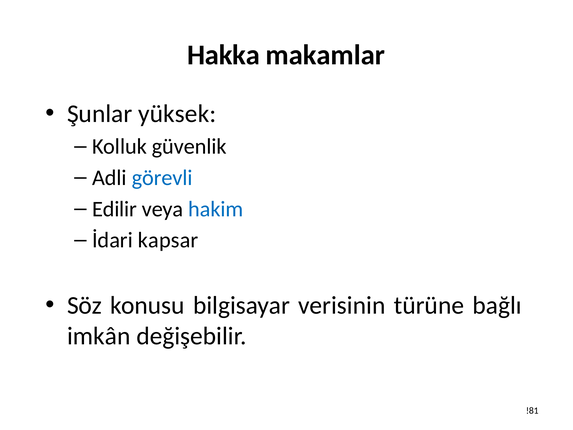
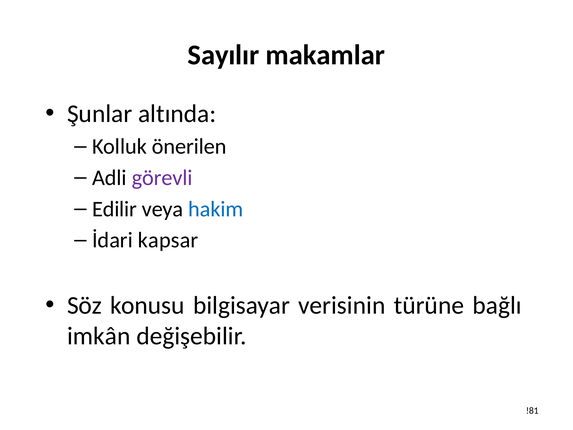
Hakka: Hakka -> Sayılır (223, 55)
yüksek: yüksek -> altında (177, 114)
güvenlik: güvenlik -> önerilen (189, 146)
görevli colour: blue -> purple (162, 178)
